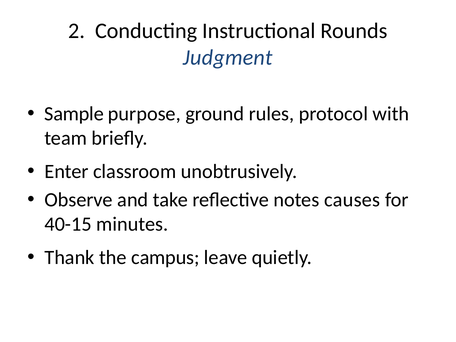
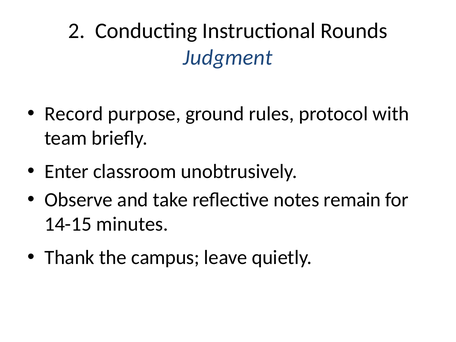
Sample: Sample -> Record (74, 114)
causes: causes -> remain (352, 200)
40-15: 40-15 -> 14-15 (68, 224)
